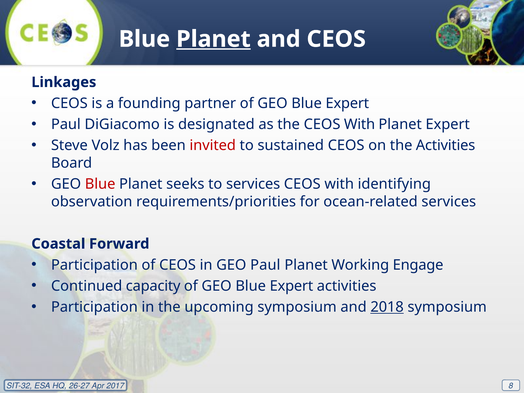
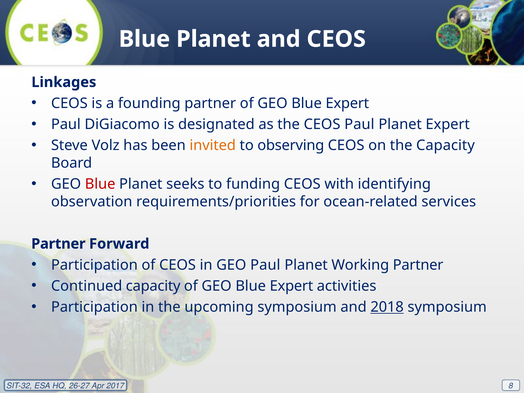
Planet underline: present -> none (213, 39)
the CEOS With: With -> Paul (359, 124)
invited colour: red -> orange (213, 146)
sustained: sustained -> observing (291, 146)
the Activities: Activities -> Capacity (445, 146)
to services: services -> funding (253, 184)
Coastal: Coastal -> Partner (58, 244)
Working Engage: Engage -> Partner (418, 265)
